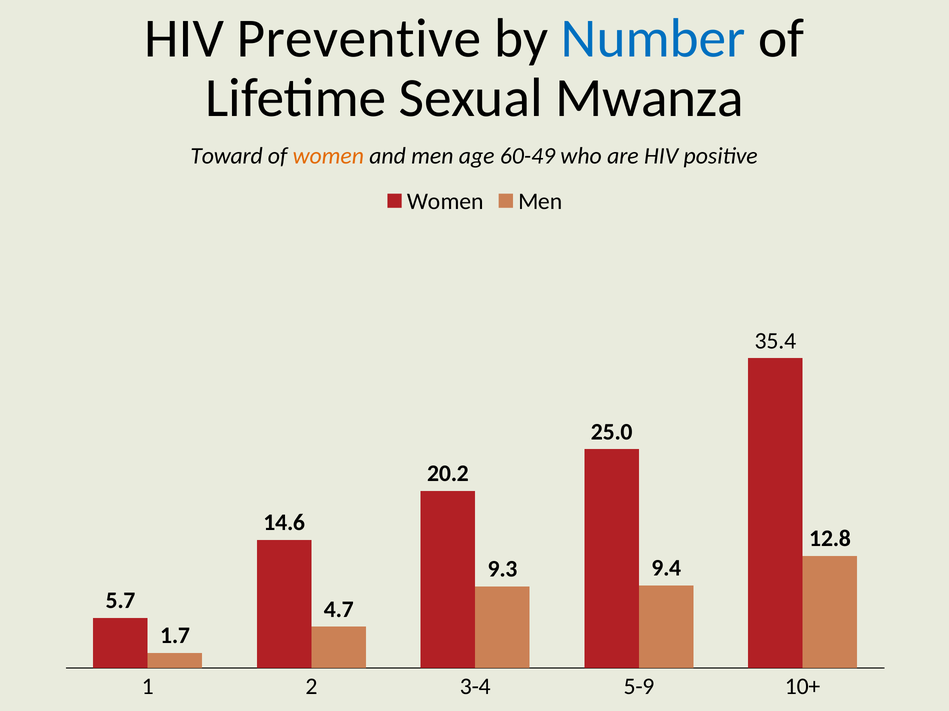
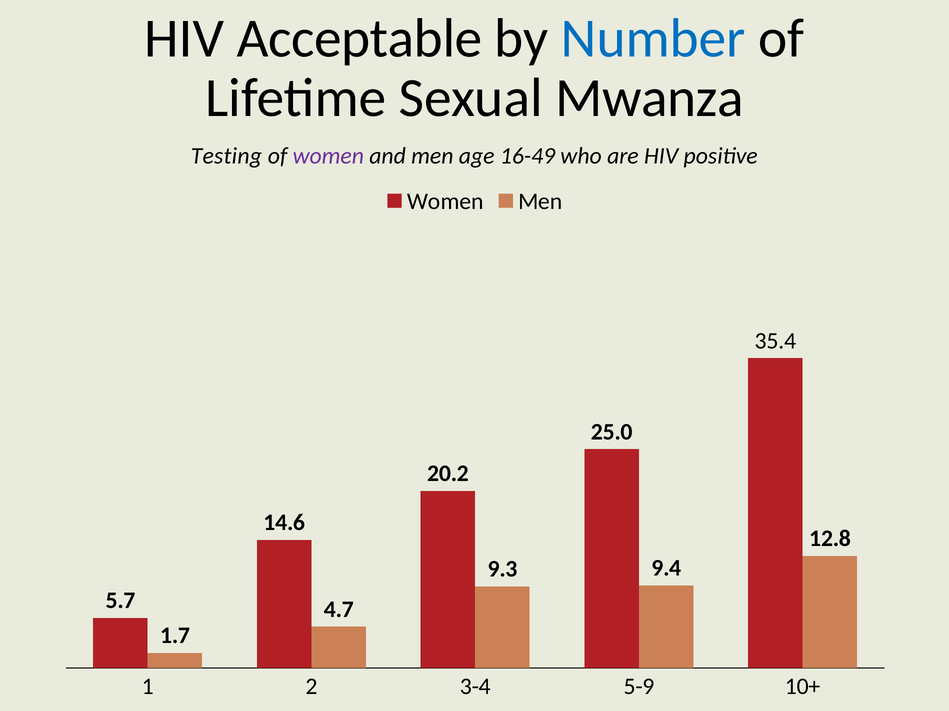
Preventive: Preventive -> Acceptable (359, 39)
Toward: Toward -> Testing (226, 156)
women colour: orange -> purple (328, 156)
60-49: 60-49 -> 16-49 (528, 156)
